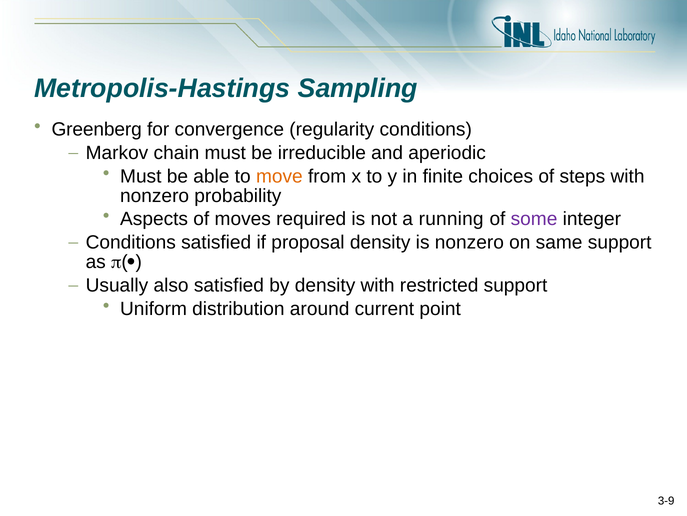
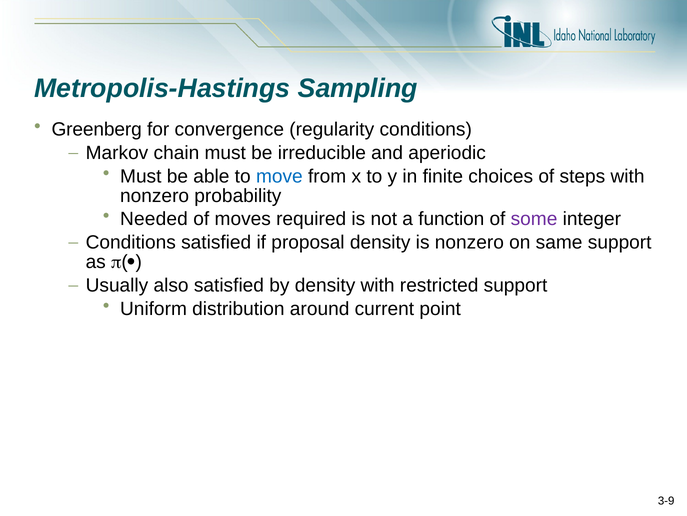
move colour: orange -> blue (279, 176)
Aspects: Aspects -> Needed (154, 219)
running: running -> function (451, 219)
